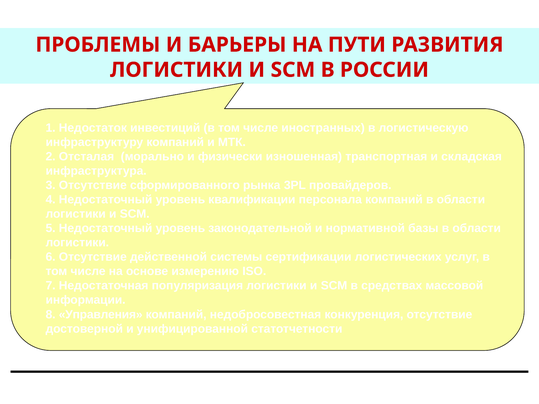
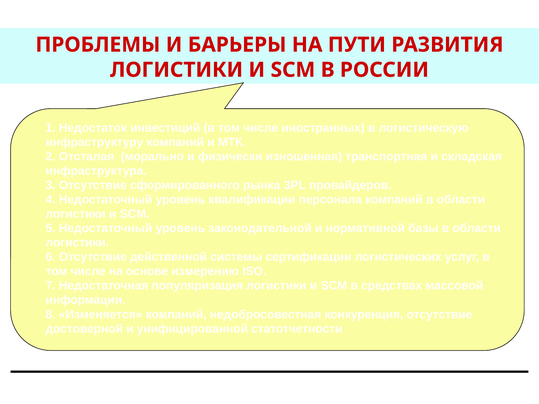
Управления: Управления -> Изменяется (101, 315)
